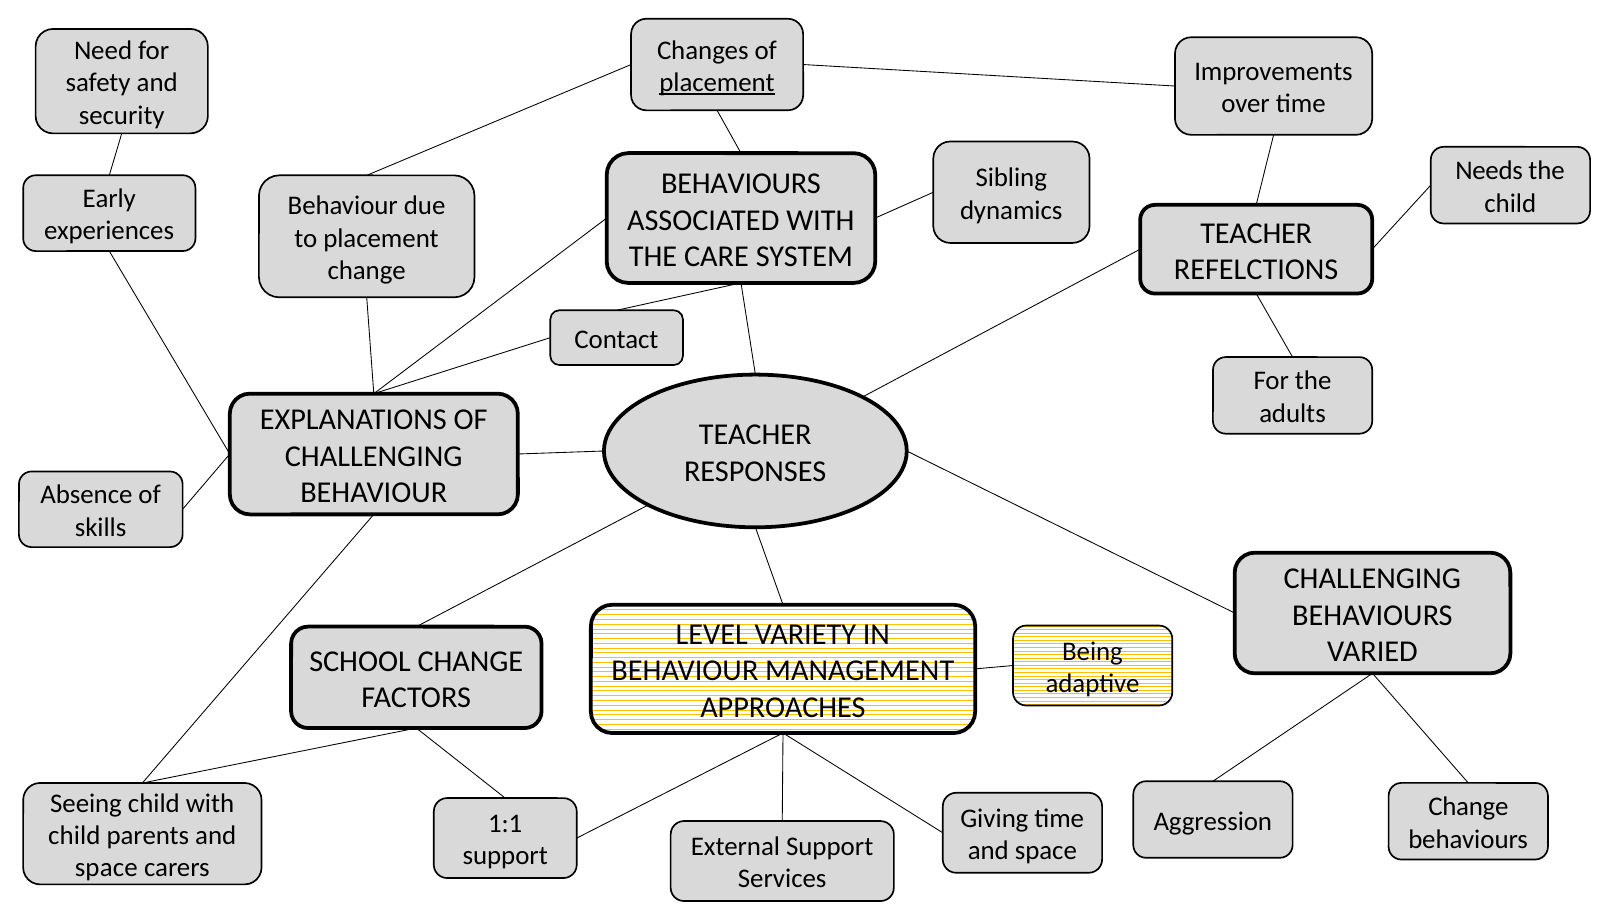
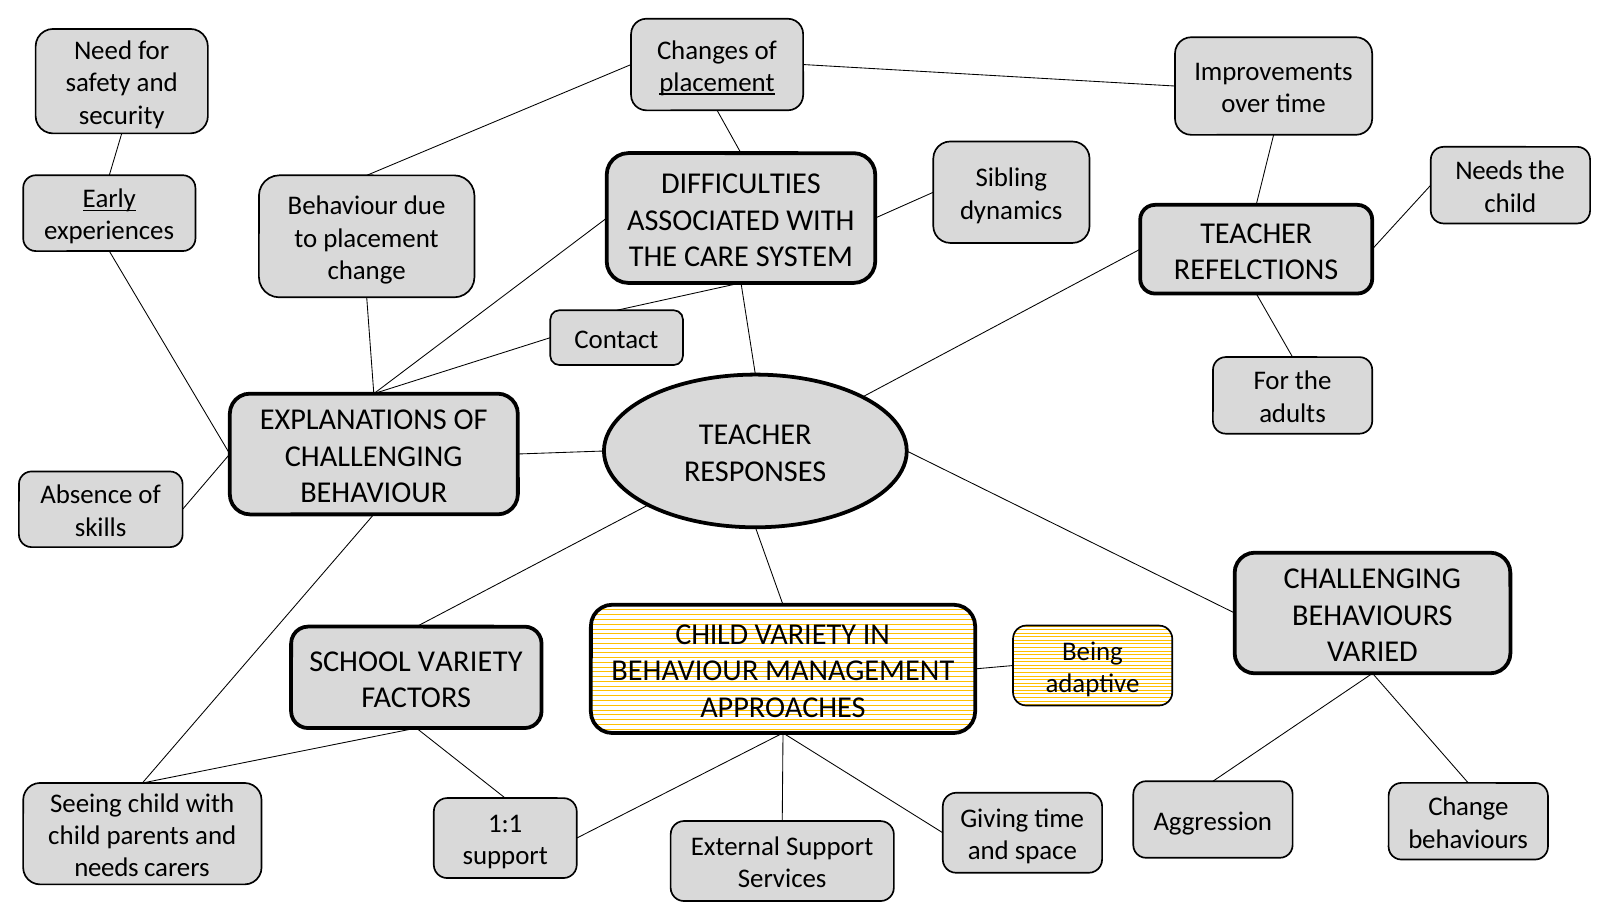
BEHAVIOURS: BEHAVIOURS -> DIFFICULTIES (741, 184)
Early underline: none -> present (109, 199)
LEVEL: LEVEL -> CHILD (712, 635)
SCHOOL CHANGE: CHANGE -> VARIETY (470, 662)
space: space -> needs (106, 868)
